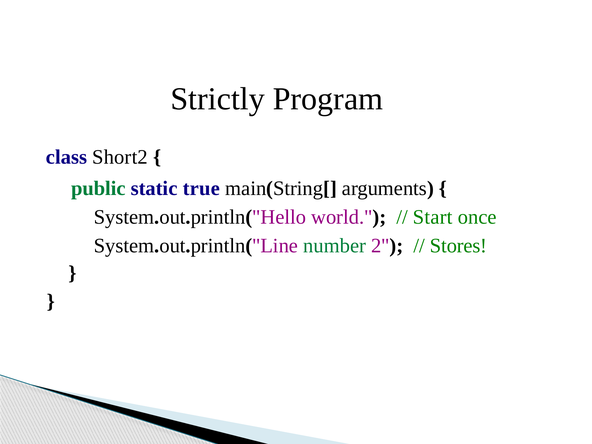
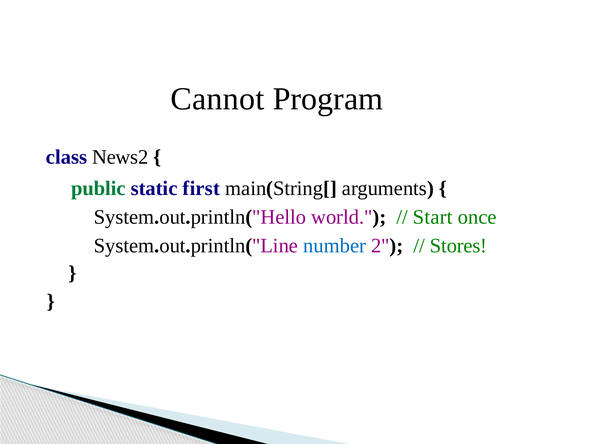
Strictly: Strictly -> Cannot (218, 99)
Short2: Short2 -> News2 (120, 157)
true: true -> first (201, 188)
number colour: green -> blue (335, 246)
